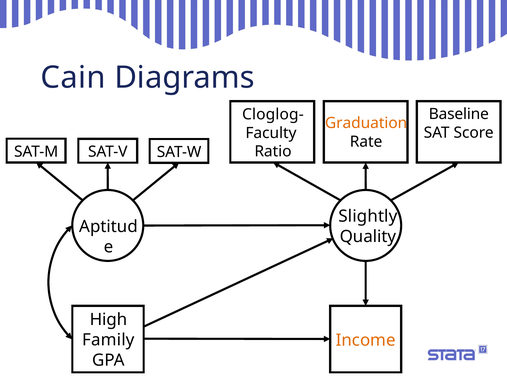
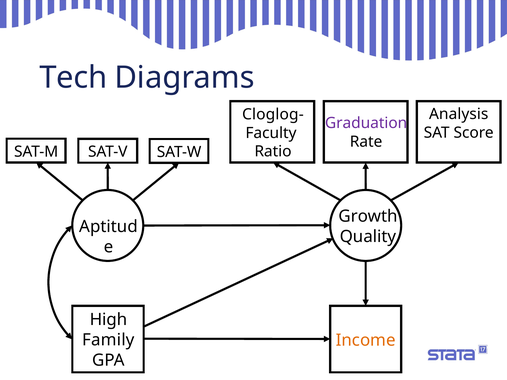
Cain: Cain -> Tech (73, 78)
Baseline: Baseline -> Analysis (459, 114)
Graduation colour: orange -> purple (366, 123)
Slightly: Slightly -> Growth (368, 216)
